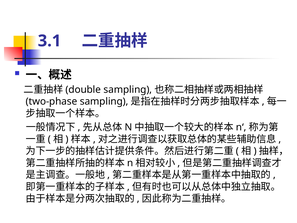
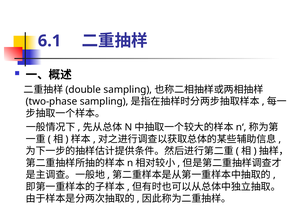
3.1: 3.1 -> 6.1 (50, 41)
